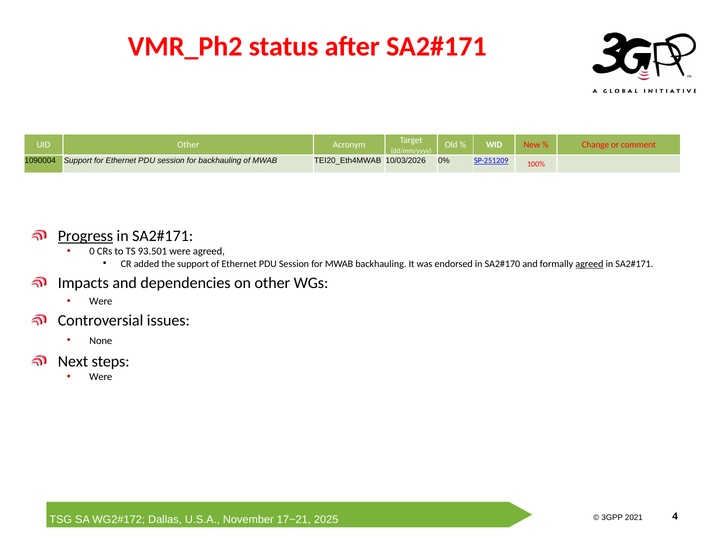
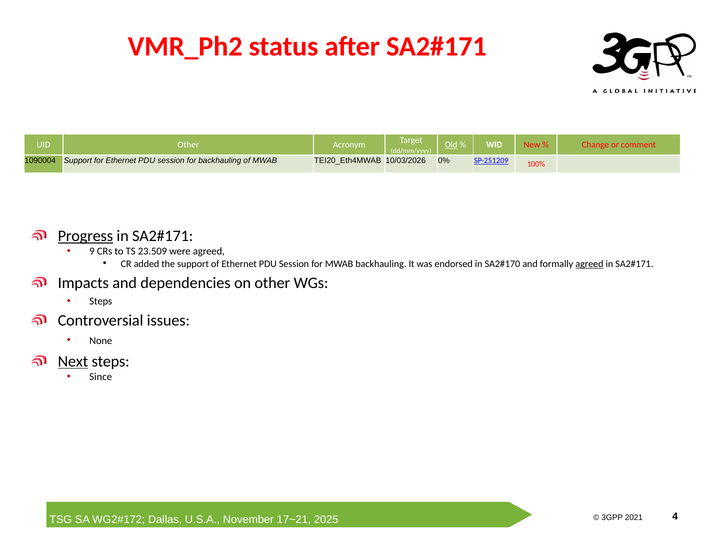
Old underline: none -> present (451, 145)
0: 0 -> 9 (92, 251)
93.501: 93.501 -> 23.509 (152, 251)
Were: Were -> Steps (101, 301)
Next underline: none -> present (73, 361)
Were: Were -> Since (101, 377)
